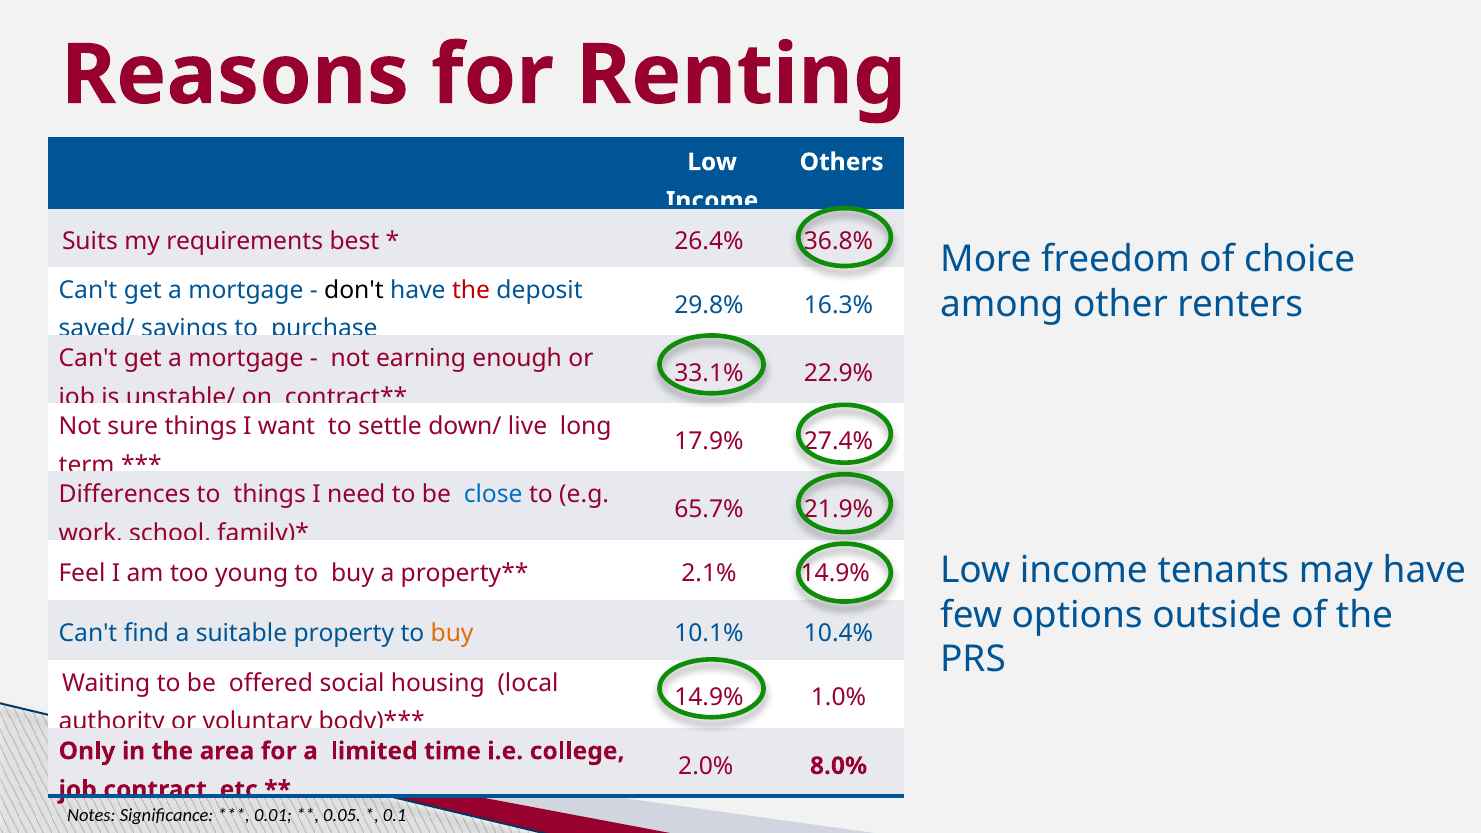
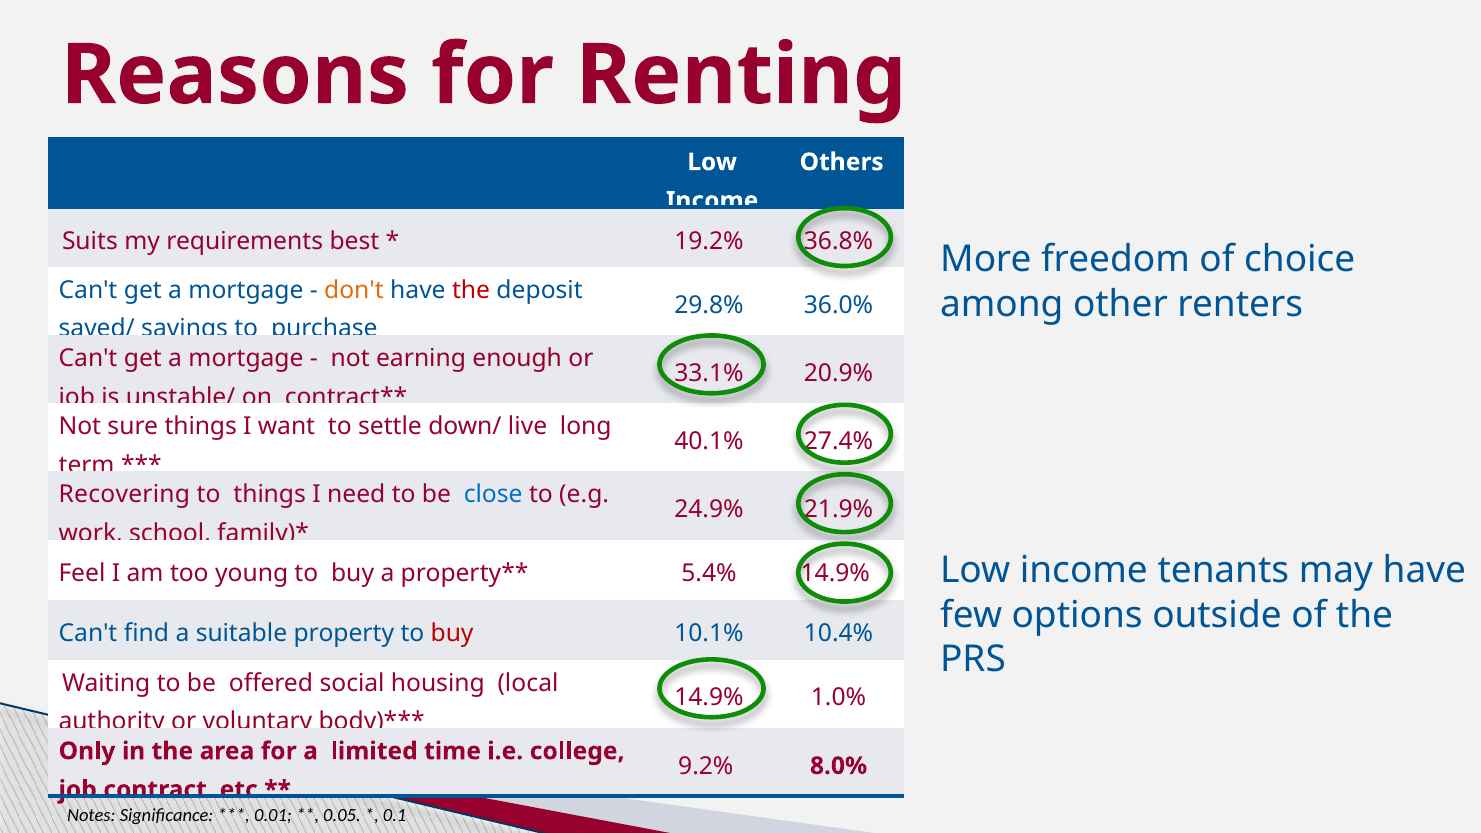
26.4%: 26.4% -> 19.2% (709, 241)
don't colour: black -> orange (354, 290)
16.3%: 16.3% -> 36.0% (839, 305)
22.9%: 22.9% -> 20.9% (839, 373)
17.9%: 17.9% -> 40.1% (709, 441)
Differences: Differences -> Recovering (124, 495)
65.7%: 65.7% -> 24.9% (709, 510)
2.1%: 2.1% -> 5.4% (709, 574)
buy colour: orange -> red (452, 634)
2.0%: 2.0% -> 9.2% (706, 766)
